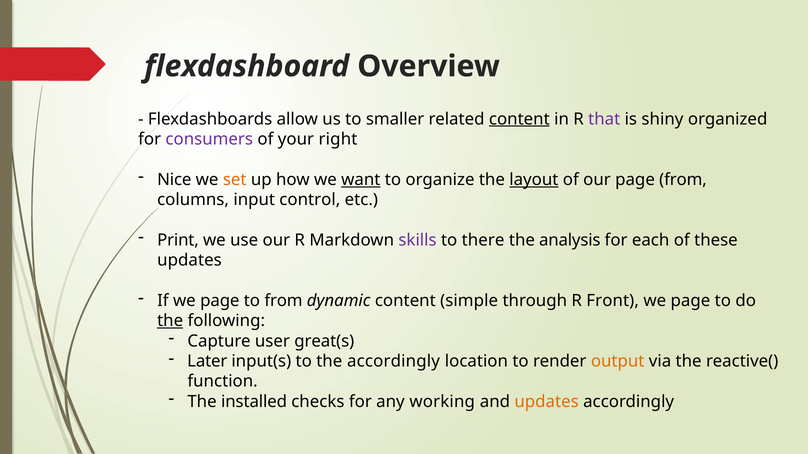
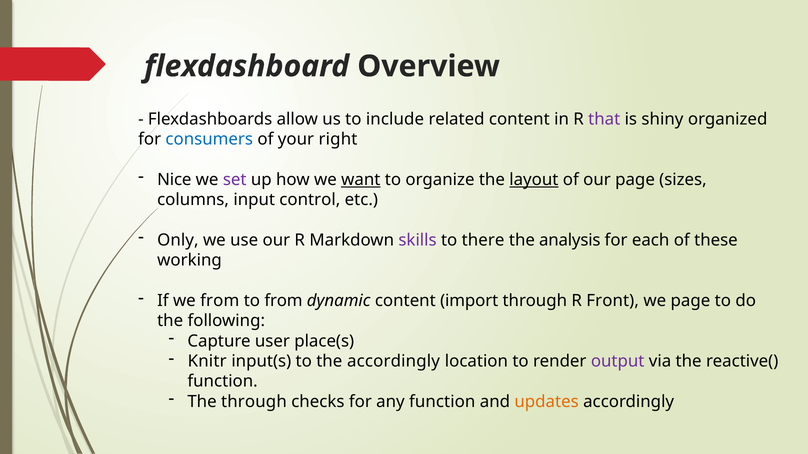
smaller: smaller -> include (395, 119)
content underline: present -> none (519, 119)
consumers colour: purple -> blue (209, 139)
set colour: orange -> purple (235, 180)
page from: from -> sizes (683, 180)
Print: Print -> Only (178, 240)
updates: updates -> working (190, 261)
If we page: page -> from (220, 301)
simple: simple -> import (469, 301)
the underline: present -> none (170, 321)
great(s: great(s -> place(s (324, 341)
Later: Later -> Knitr (207, 362)
output colour: orange -> purple (618, 362)
The installed: installed -> through (254, 402)
any working: working -> function (442, 402)
